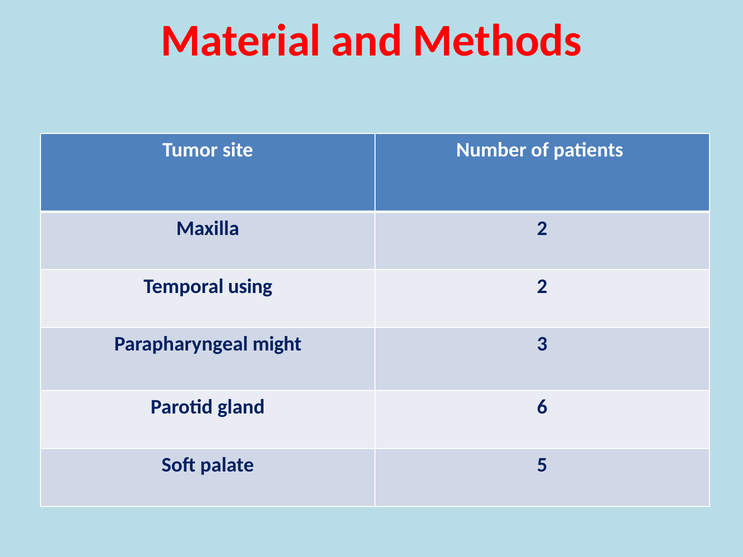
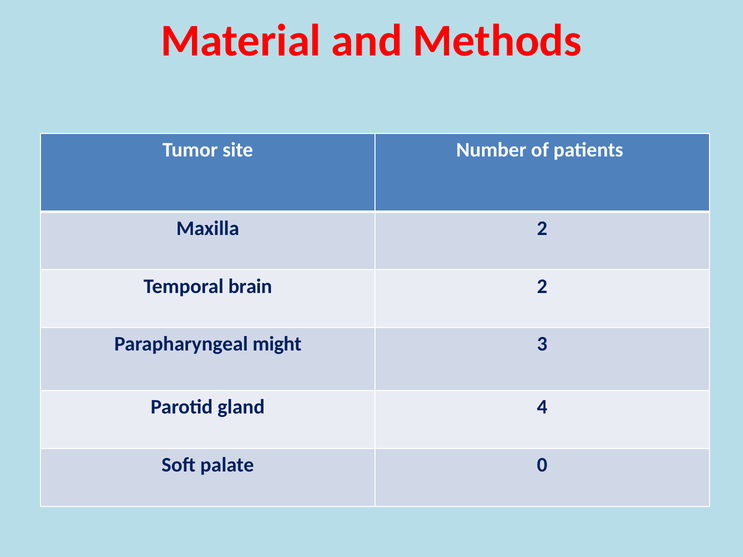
using: using -> brain (250, 286)
6: 6 -> 4 (542, 407)
5: 5 -> 0 (542, 465)
